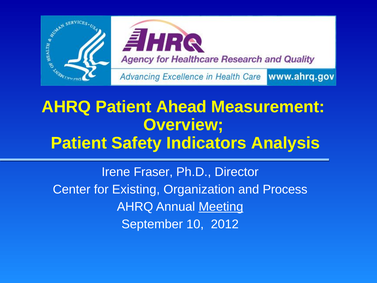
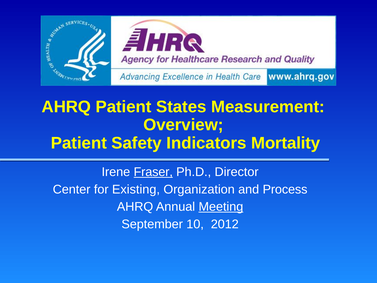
Ahead: Ahead -> States (181, 107)
Analysis: Analysis -> Mortality (286, 143)
Fraser underline: none -> present (153, 172)
